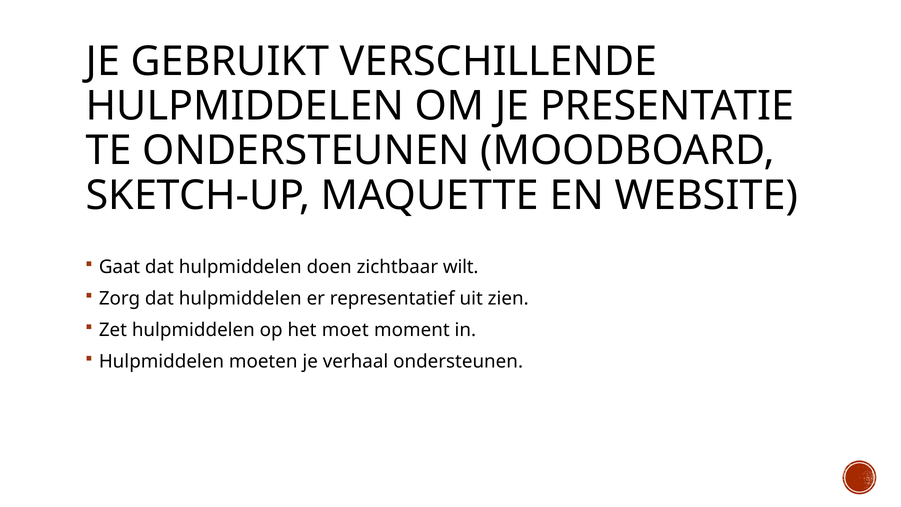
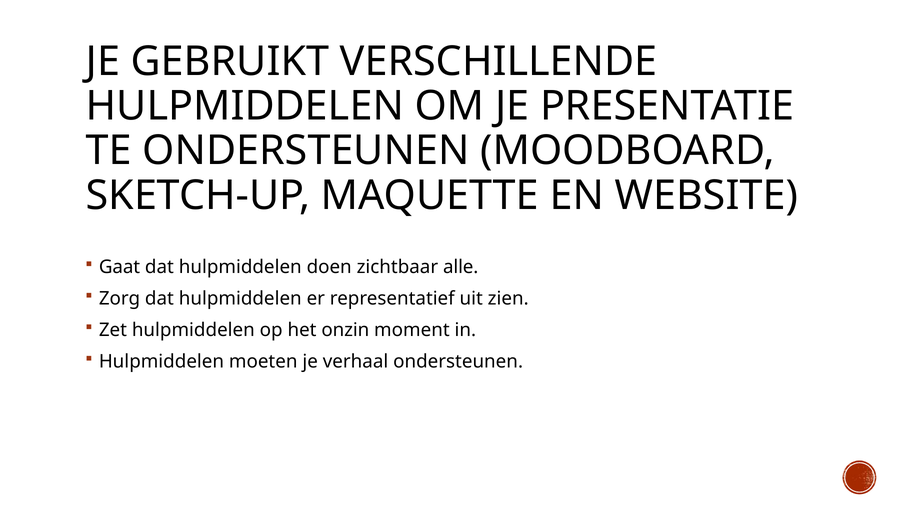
wilt: wilt -> alle (461, 267)
moet: moet -> onzin (345, 330)
